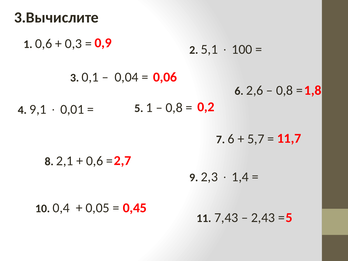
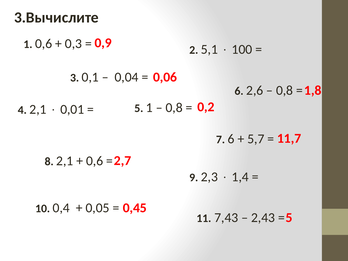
4 9,1: 9,1 -> 2,1 (38, 109)
